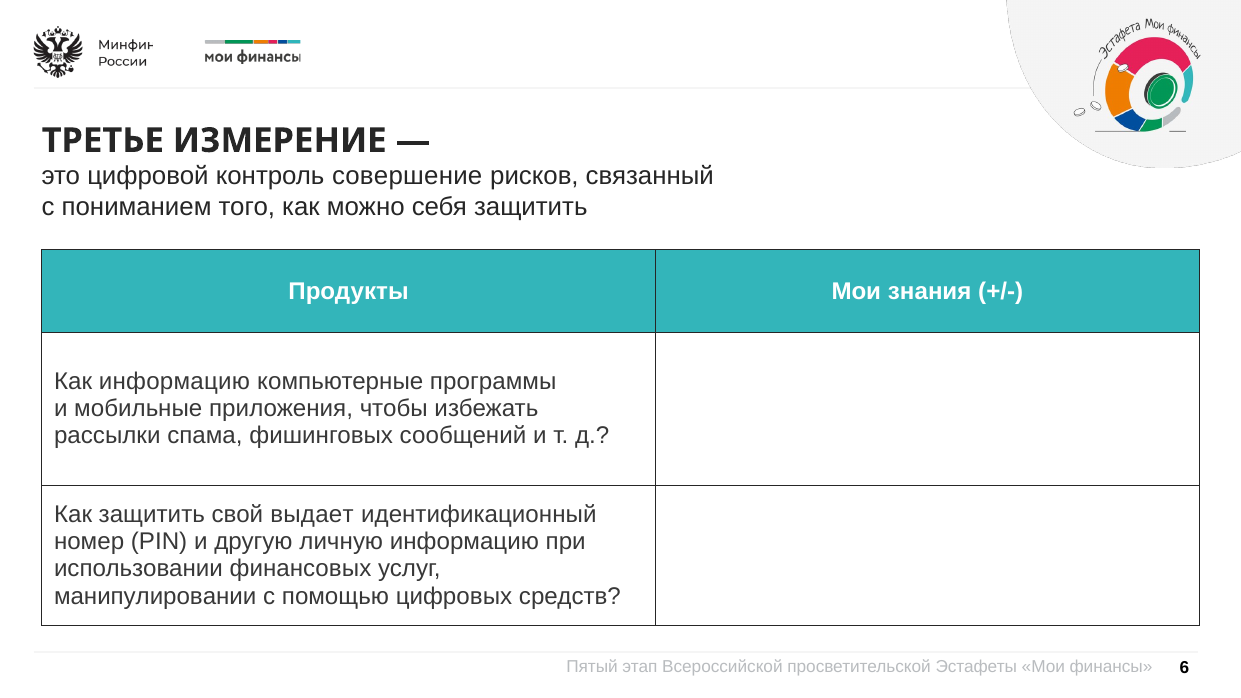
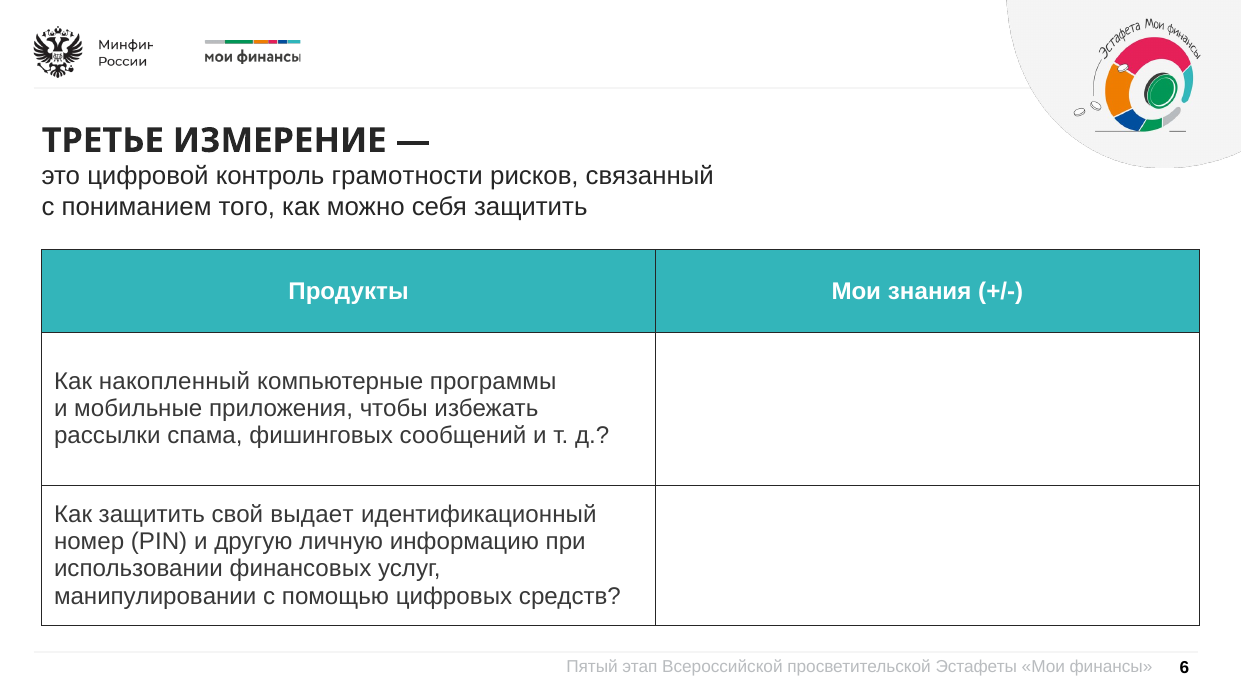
совершение: совершение -> грамотности (407, 176)
Как информацию: информацию -> накопленный (174, 382)
